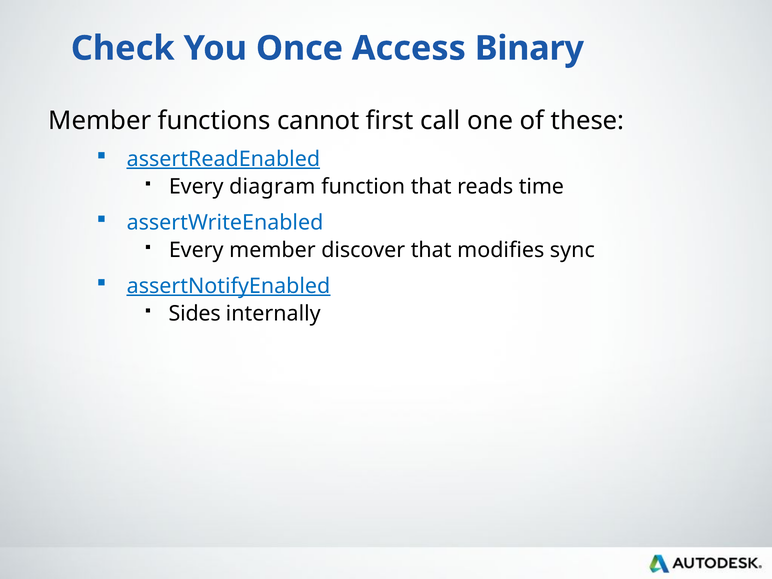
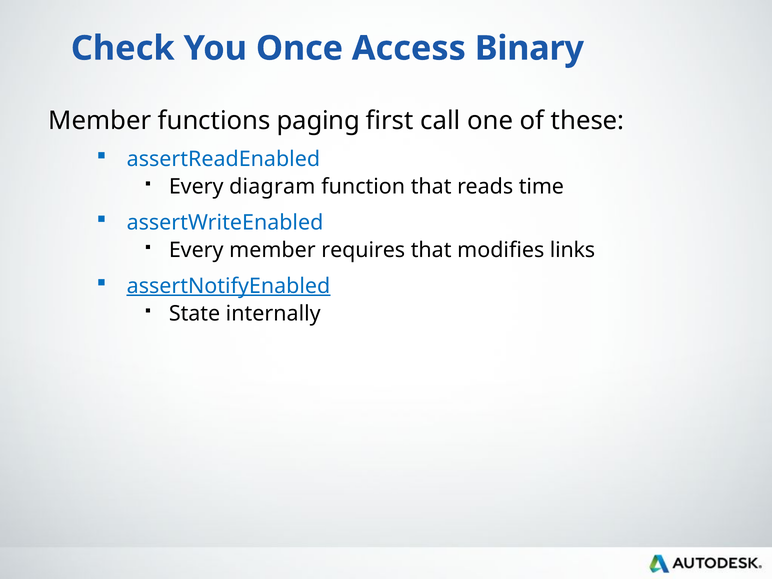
cannot: cannot -> paging (318, 121)
assertReadEnabled underline: present -> none (223, 159)
discover: discover -> requires (363, 250)
sync: sync -> links (572, 250)
Sides: Sides -> State (195, 314)
